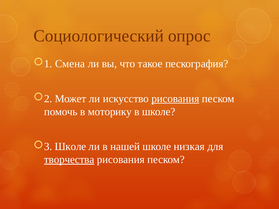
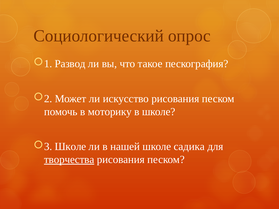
Смена: Смена -> Развод (70, 64)
рисования underline: present -> none (175, 99)
низкая: низкая -> садика (189, 147)
